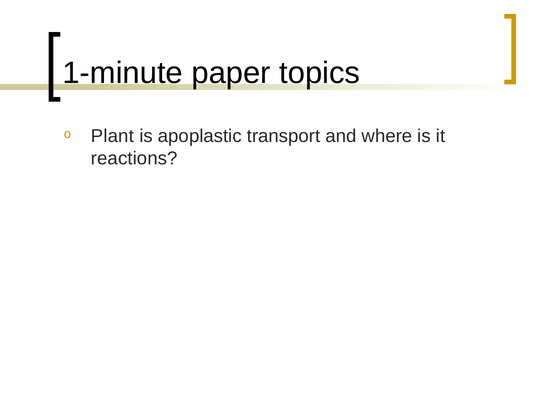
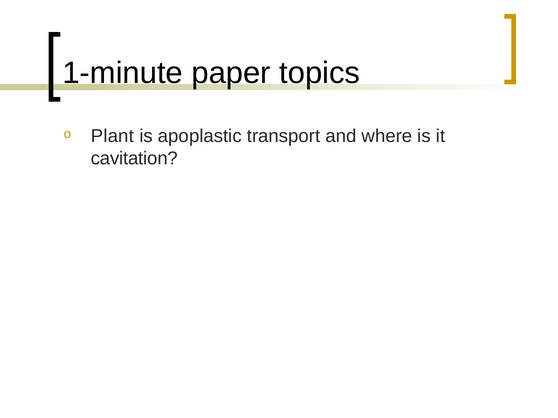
reactions: reactions -> cavitation (134, 158)
